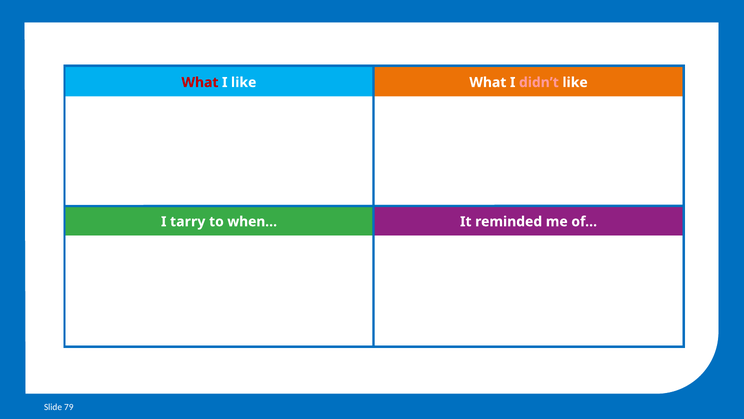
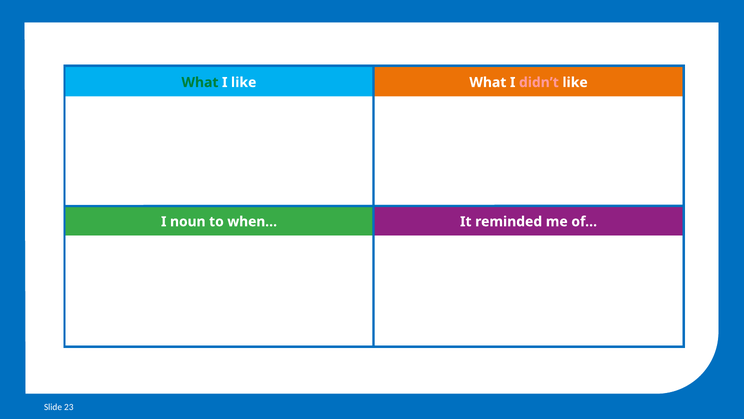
What colour: red -> green (200, 82)
tarry: tarry -> noun (188, 221)
79: 79 -> 23 (69, 407)
